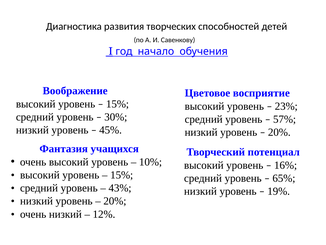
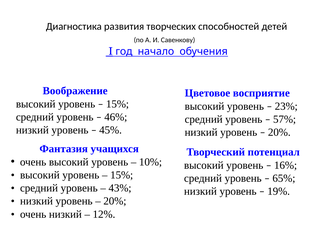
30%: 30% -> 46% (116, 117)
